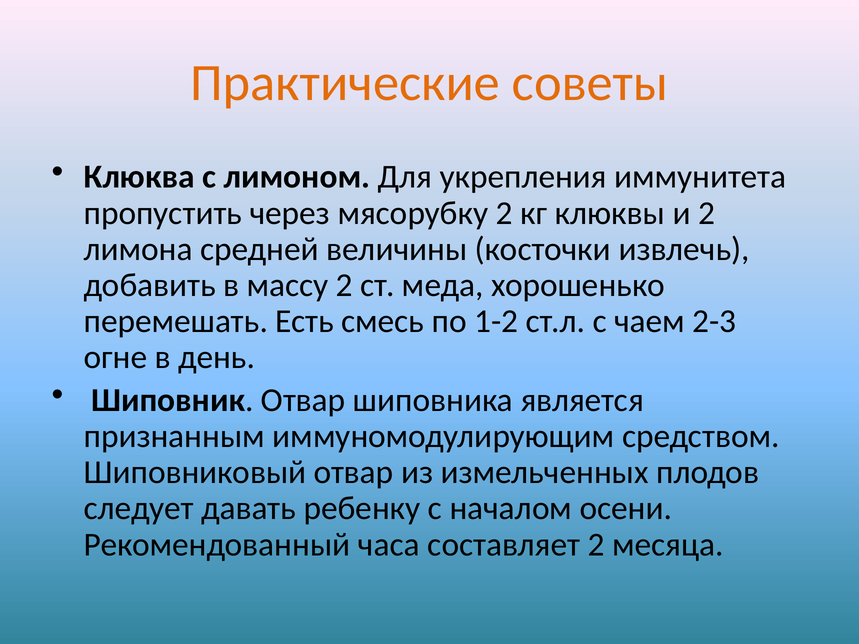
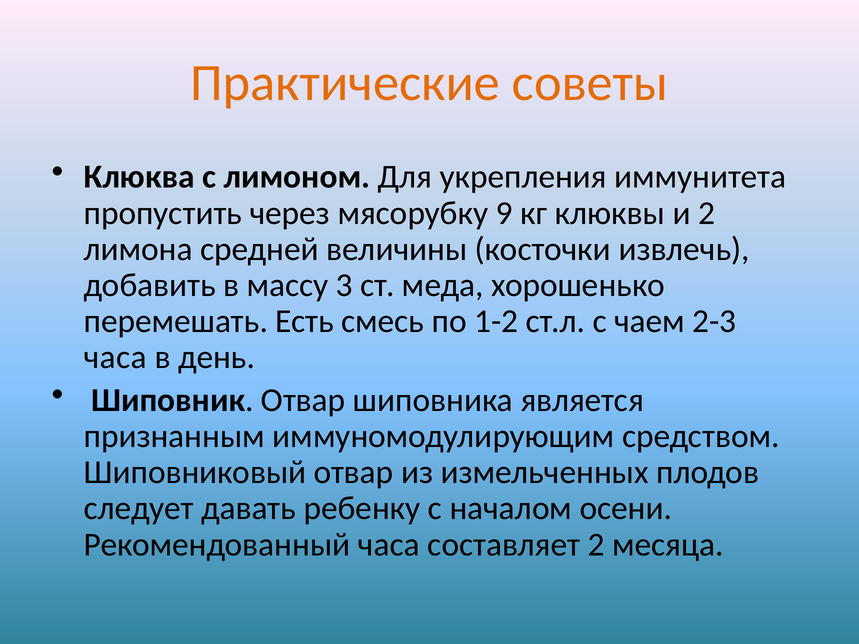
мясорубку 2: 2 -> 9 (504, 213)
массу 2: 2 -> 3 (344, 285)
огне: огне -> часа (115, 357)
